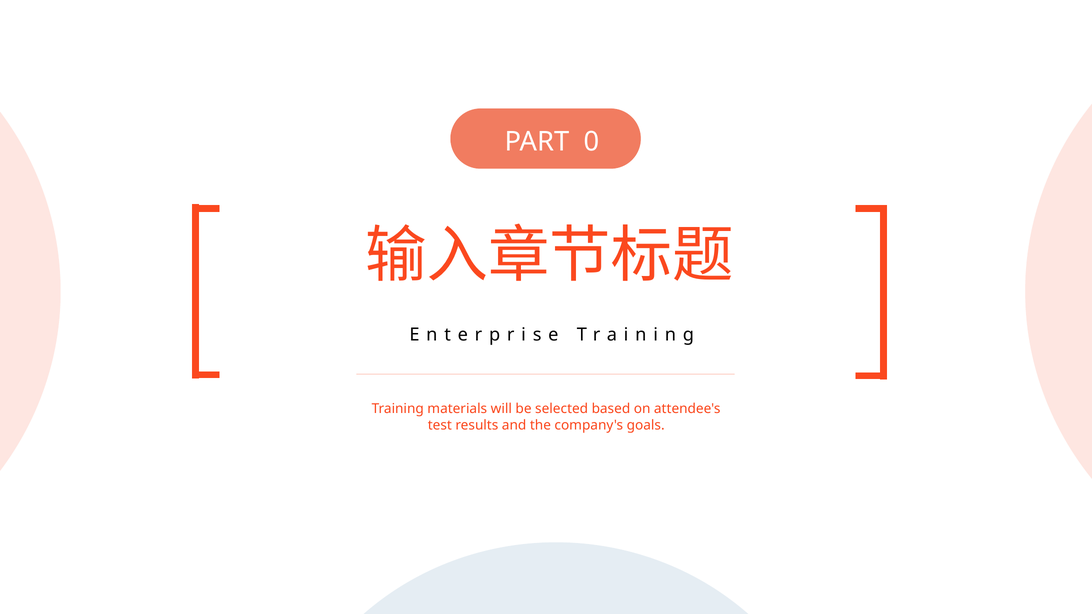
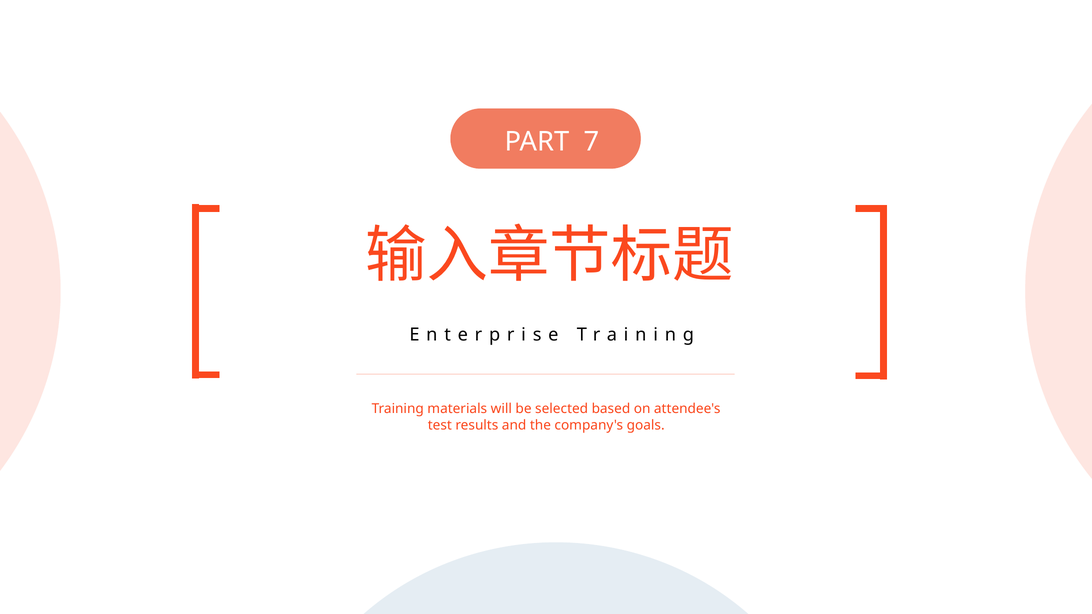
0: 0 -> 7 (592, 142)
